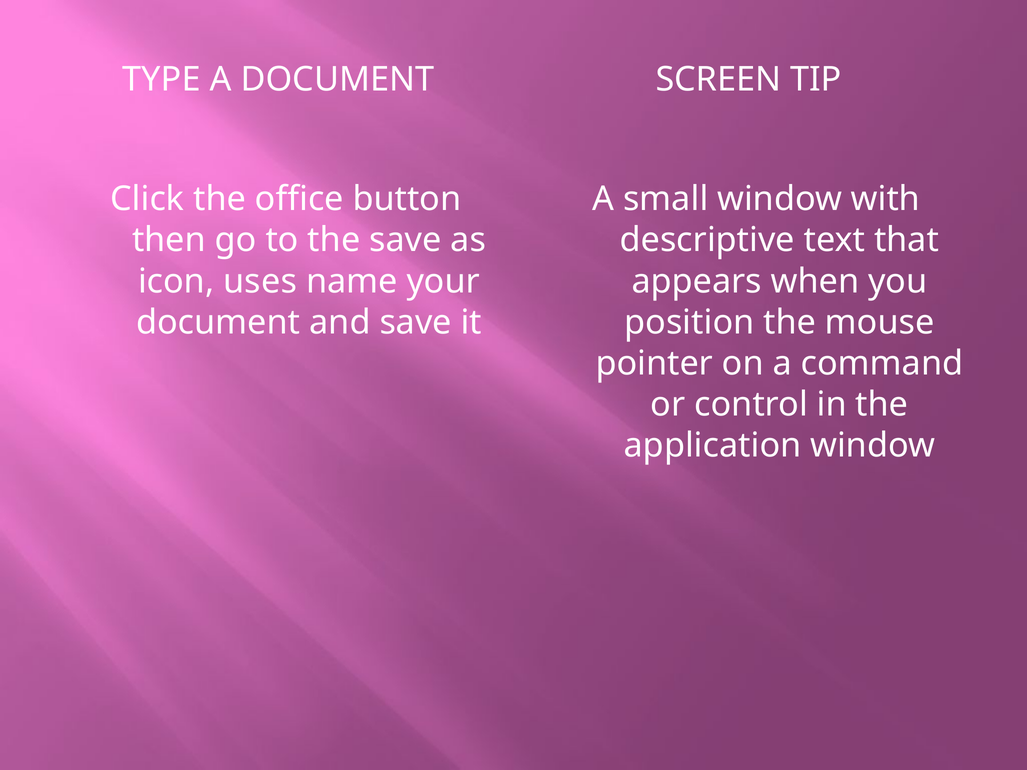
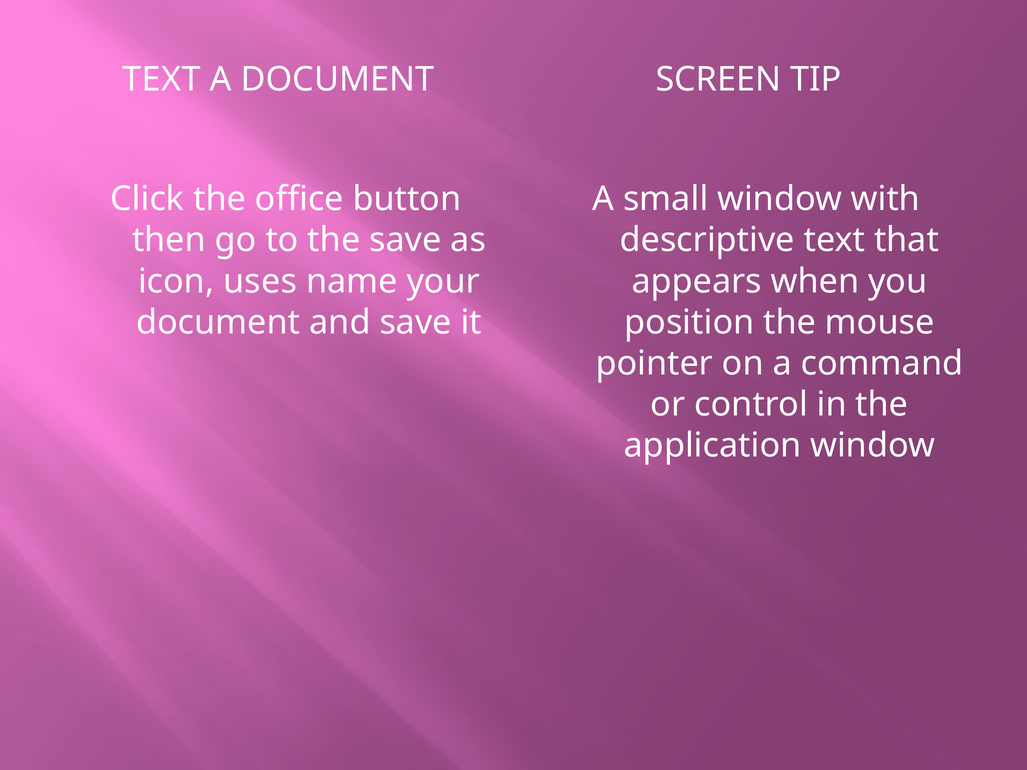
TYPE: TYPE -> TEXT (161, 79)
